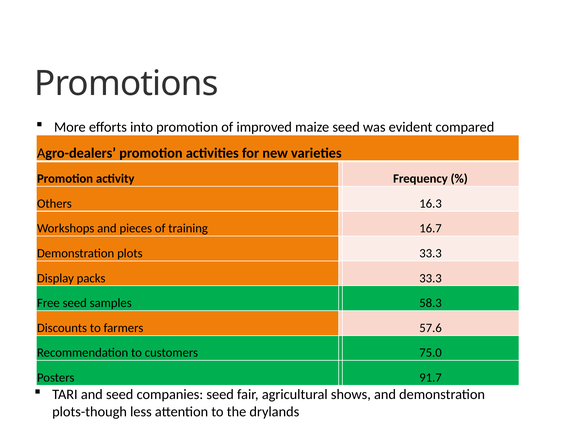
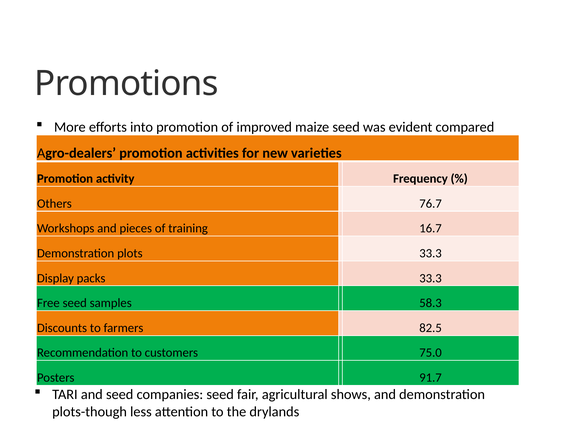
16.3: 16.3 -> 76.7 (431, 203)
57.6: 57.6 -> 82.5 (431, 328)
